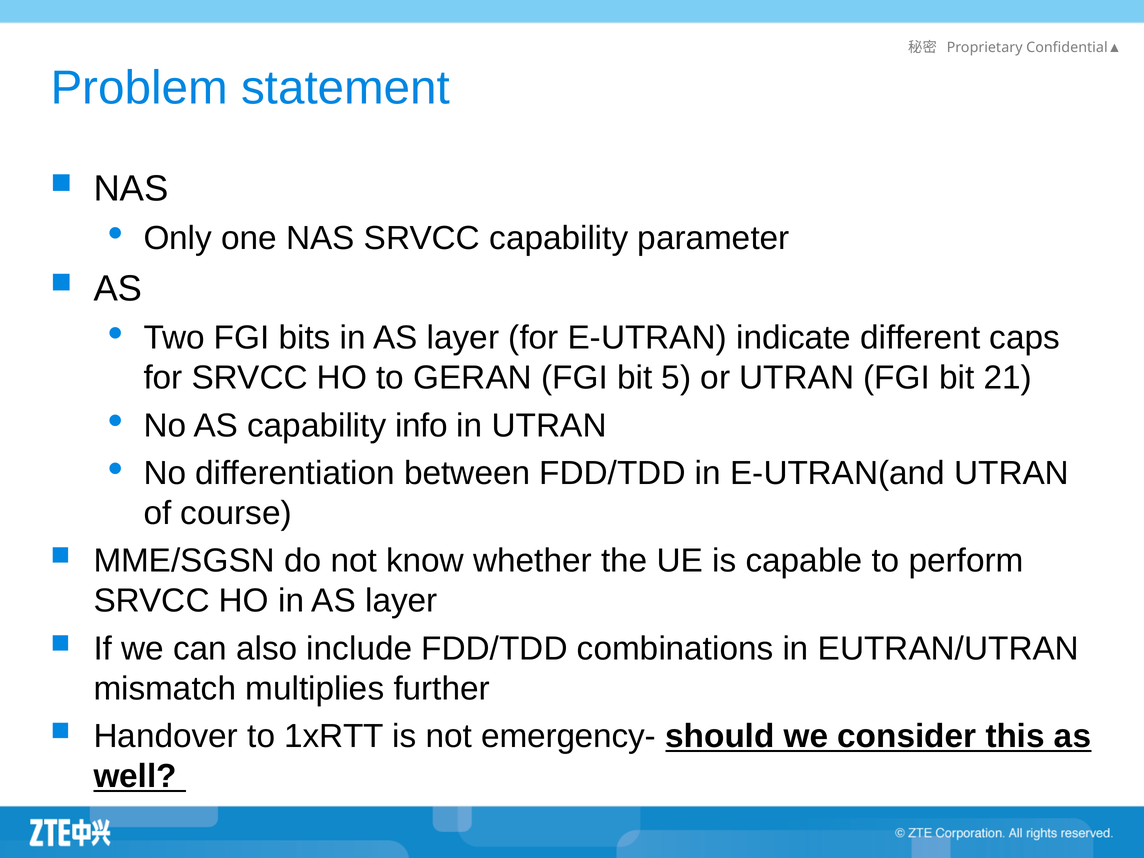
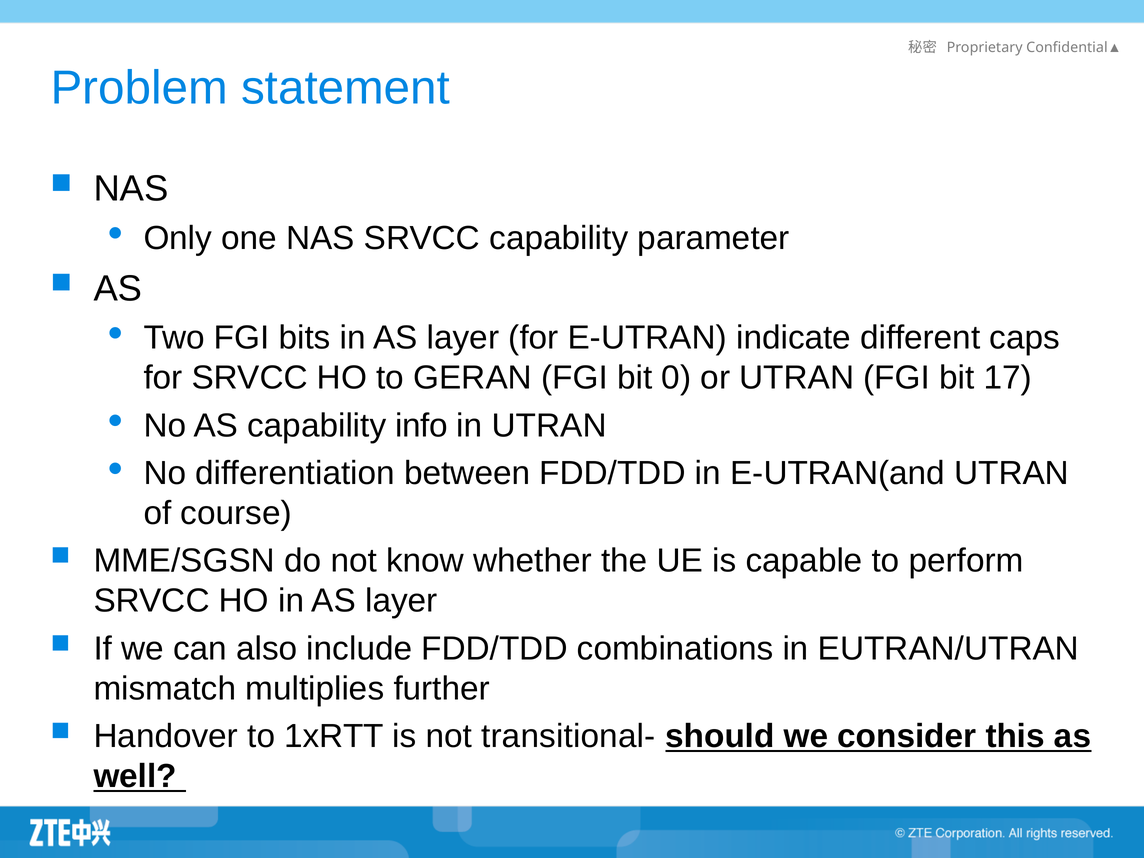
5: 5 -> 0 (676, 378)
21: 21 -> 17 (1008, 378)
emergency-: emergency- -> transitional- (568, 736)
